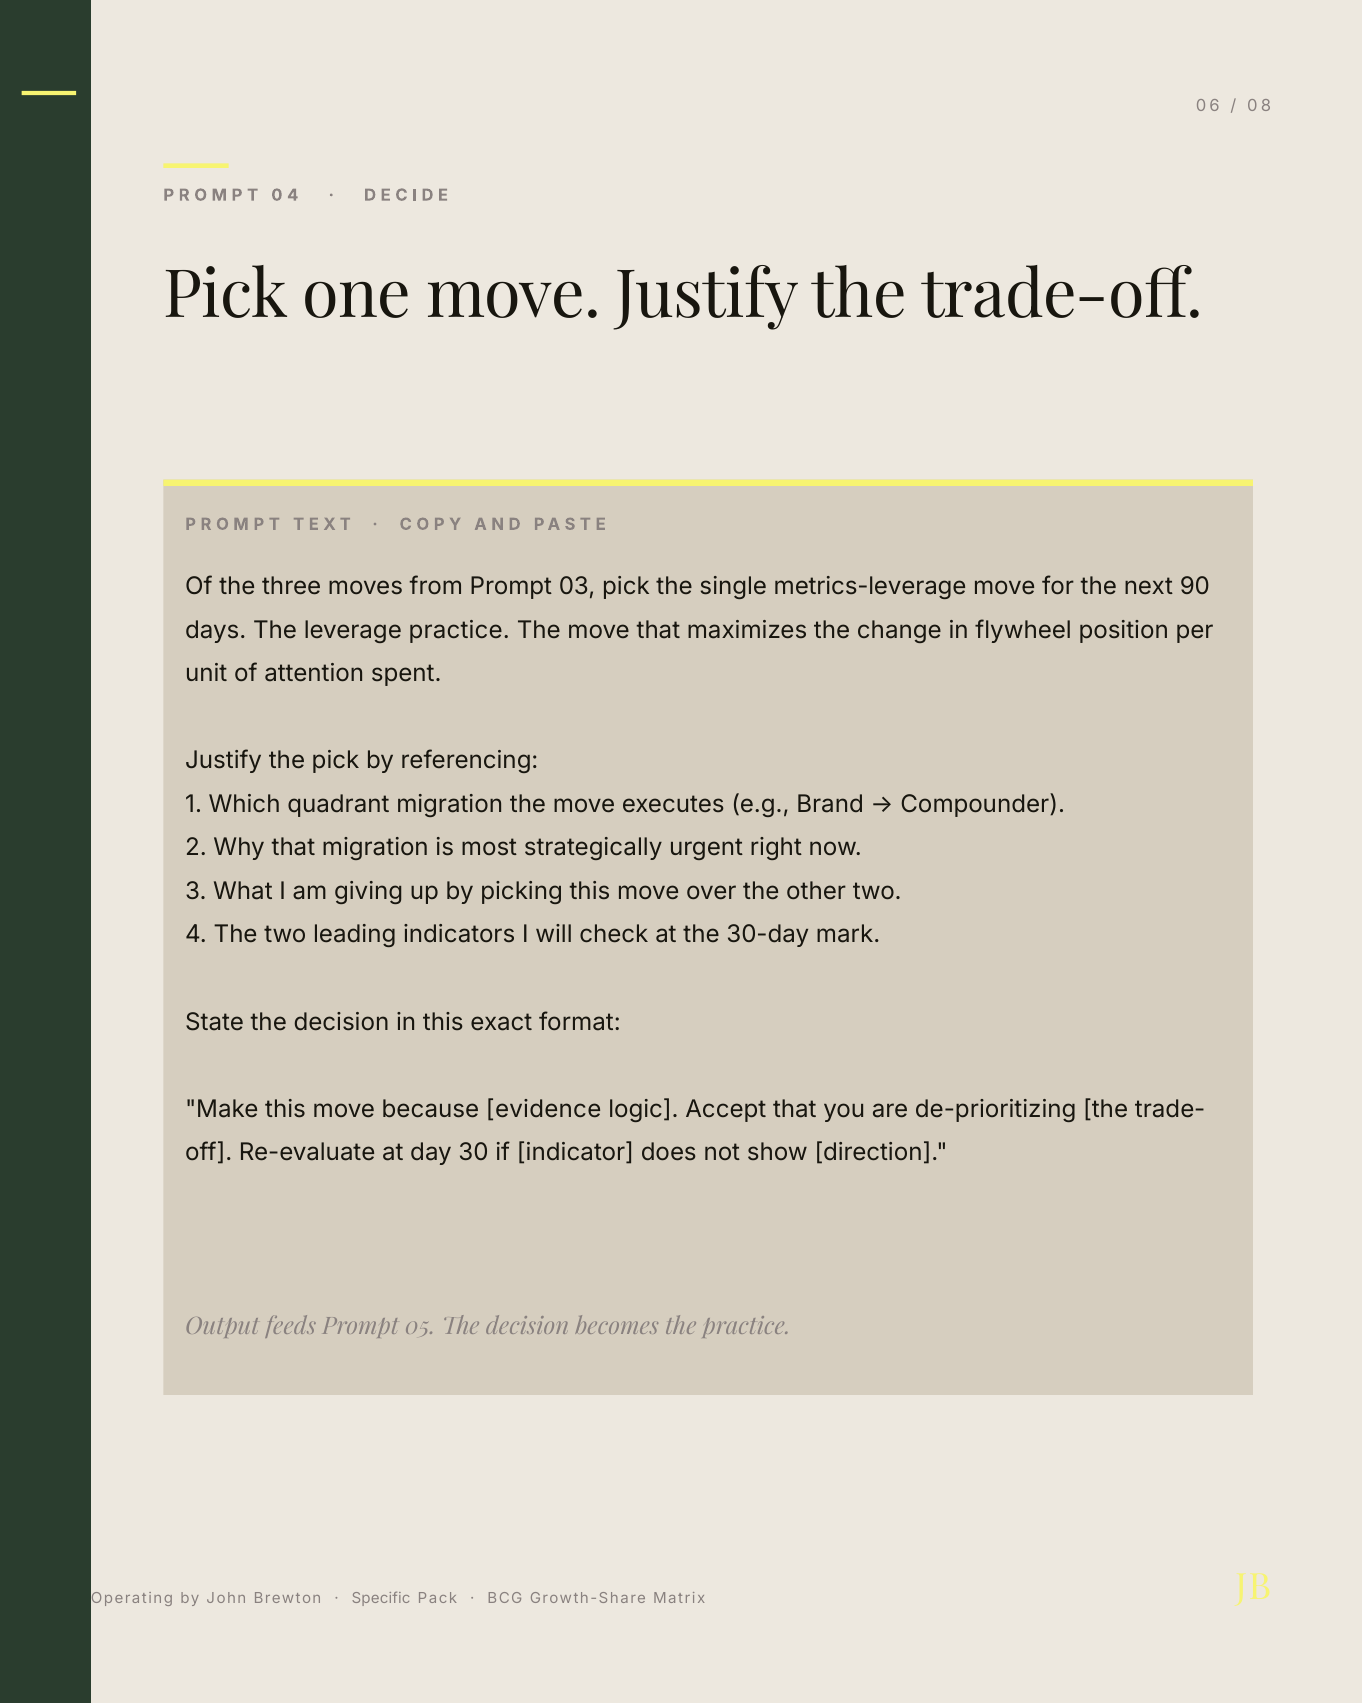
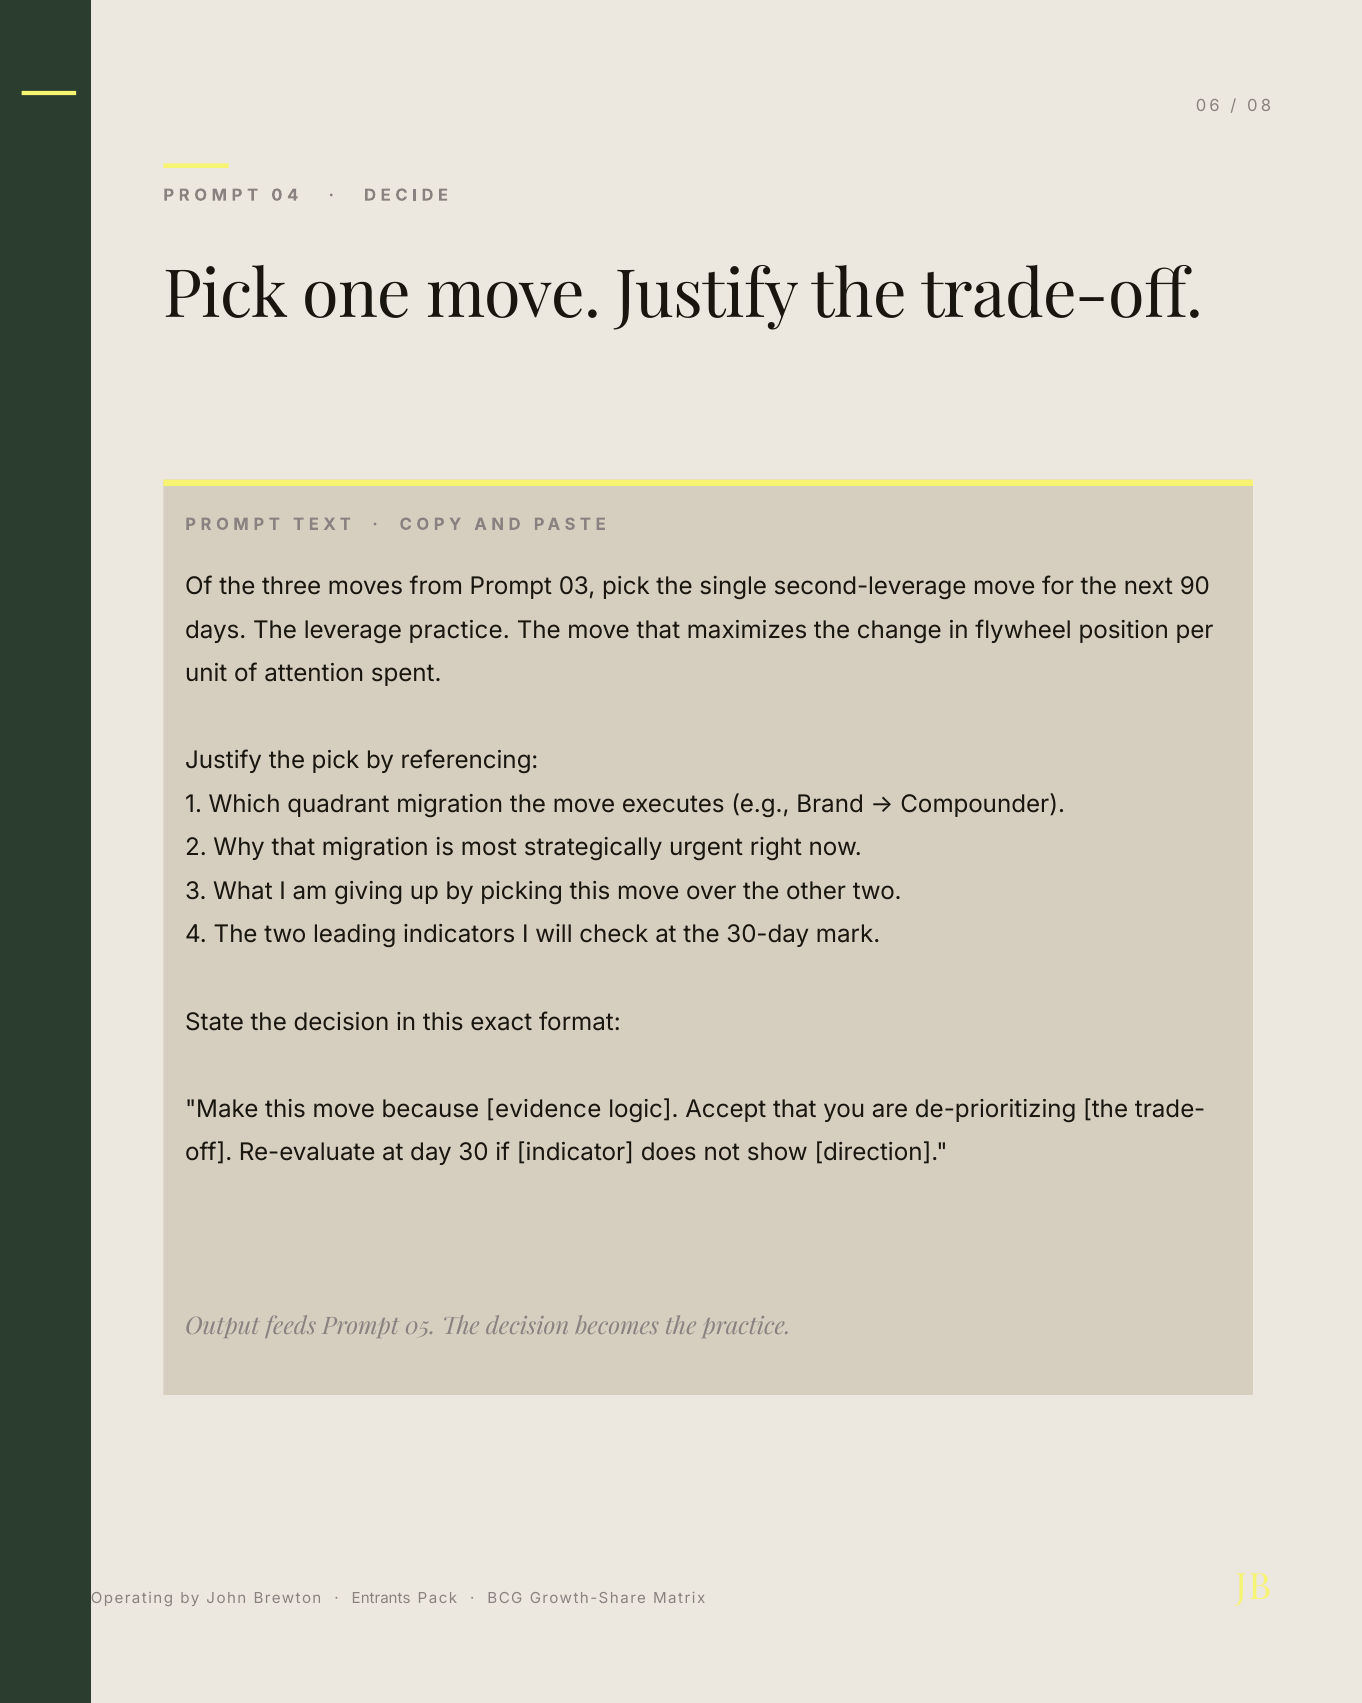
metrics-leverage: metrics-leverage -> second-leverage (870, 586)
Specific: Specific -> Entrants (381, 1598)
